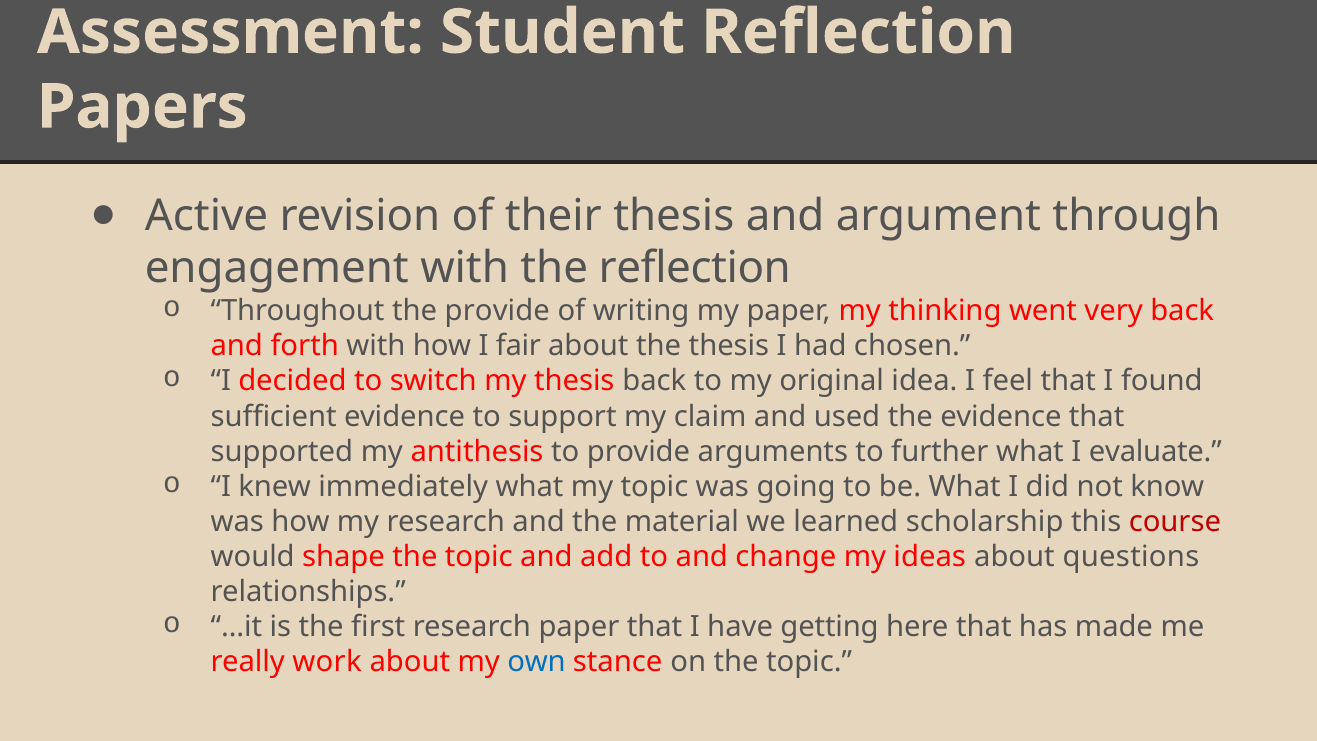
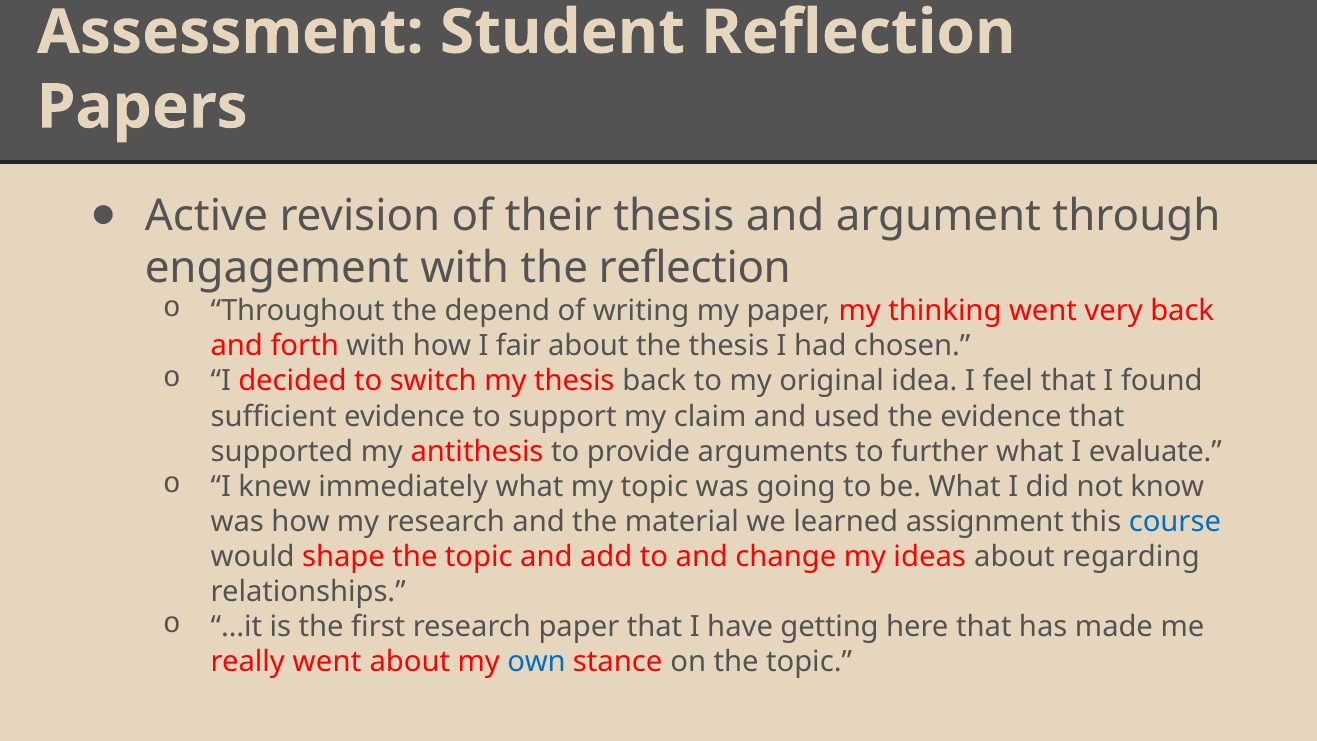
the provide: provide -> depend (497, 311)
scholarship: scholarship -> assignment (985, 522)
course colour: red -> blue (1175, 522)
questions: questions -> regarding (1131, 557)
really work: work -> went (327, 662)
